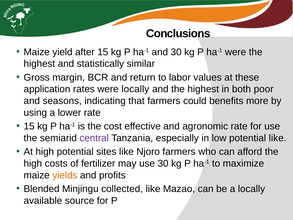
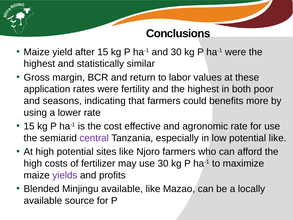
were locally: locally -> fertility (135, 89)
yields colour: orange -> purple (65, 175)
Minjingu collected: collected -> available (122, 189)
